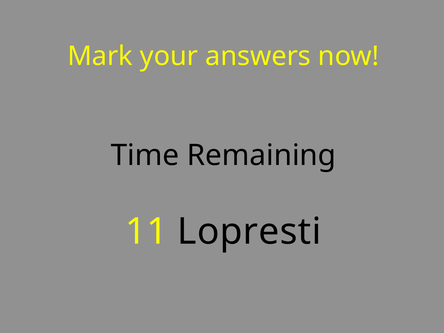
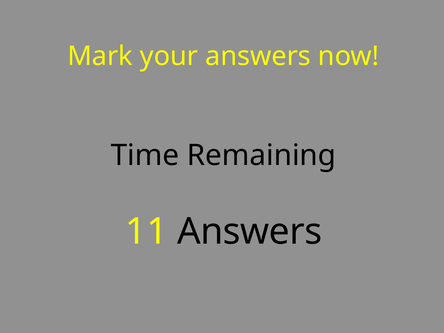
11 Lopresti: Lopresti -> Answers (250, 232)
